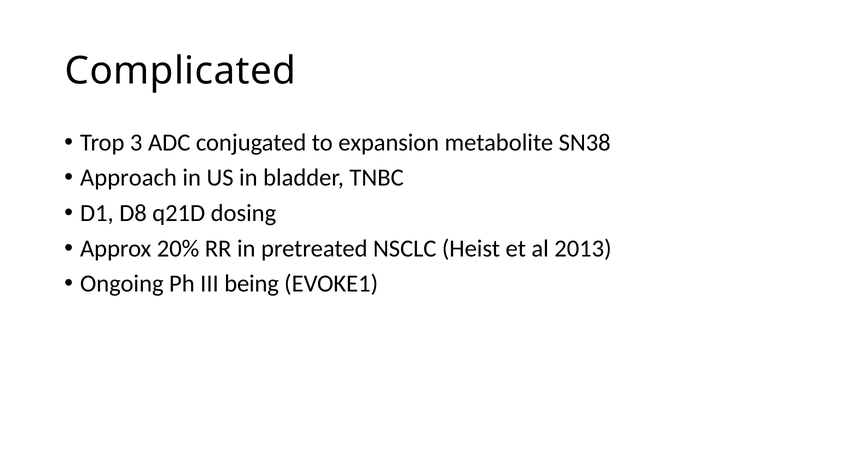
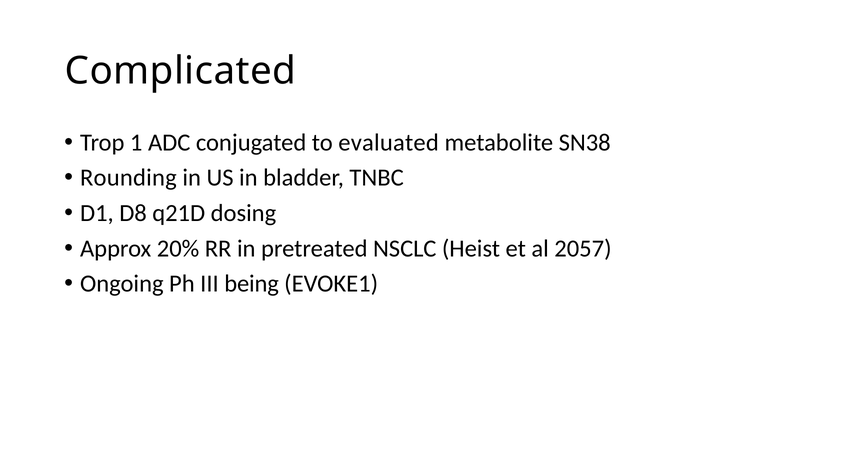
3: 3 -> 1 (136, 143)
expansion: expansion -> evaluated (389, 143)
Approach: Approach -> Rounding (128, 178)
2013: 2013 -> 2057 (583, 249)
